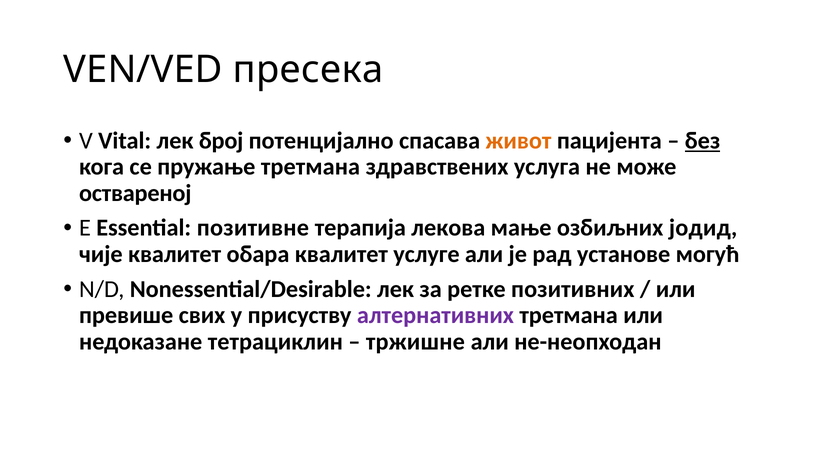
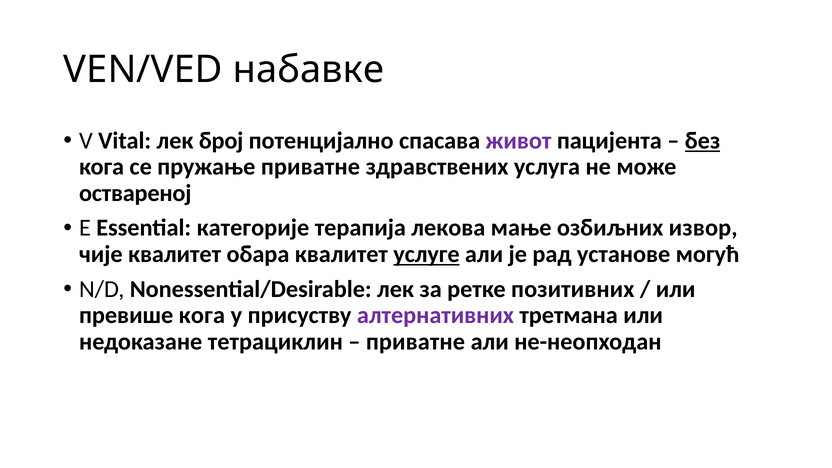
пресека: пресека -> набавке (308, 70)
живот colour: orange -> purple (518, 141)
пружање третмана: третмана -> приватне (310, 167)
позитивне: позитивне -> категорије (253, 228)
јодид: јодид -> извор (703, 228)
услуге underline: none -> present (426, 254)
превише свих: свих -> кога (202, 315)
тржишне: тржишне -> приватне (415, 342)
